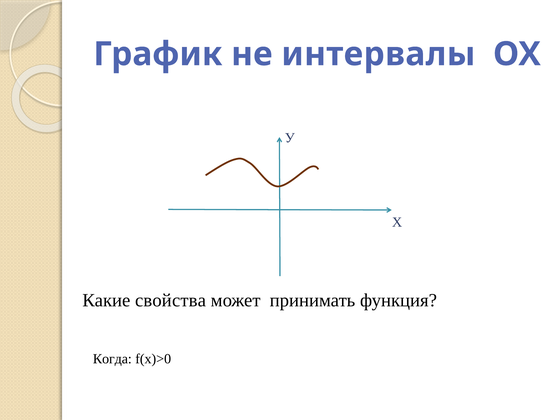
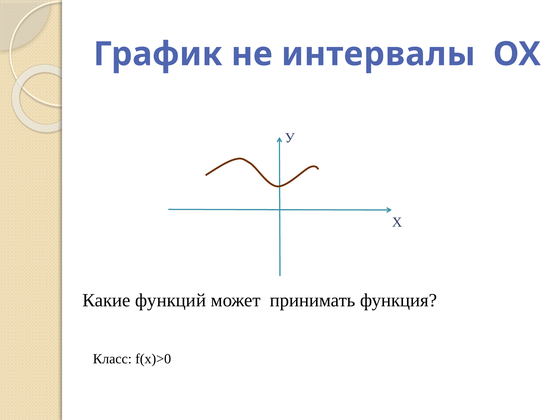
свойства: свойства -> функций (171, 300)
Когда: Когда -> Класс (112, 359)
